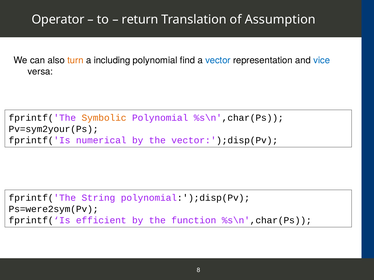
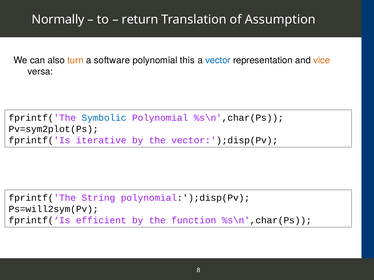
Operator: Operator -> Normally (58, 20)
including: including -> software (112, 60)
find: find -> this (187, 60)
vice colour: blue -> orange (322, 60)
Symbolic colour: orange -> blue (104, 118)
Pv=sym2your(Ps: Pv=sym2your(Ps -> Pv=sym2plot(Ps (54, 129)
numerical: numerical -> iterative (101, 141)
Ps=were2sym(Pv: Ps=were2sym(Pv -> Ps=will2sym(Pv (54, 209)
